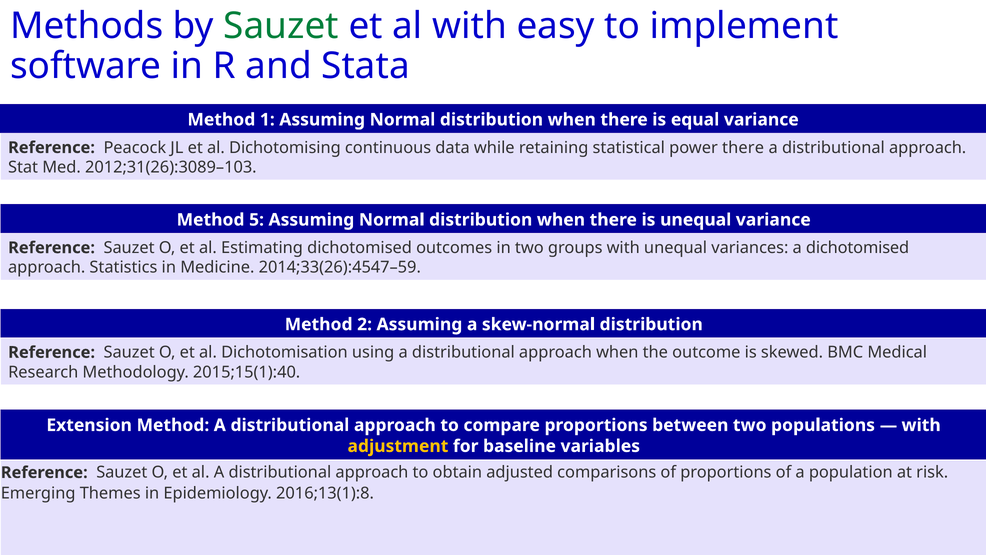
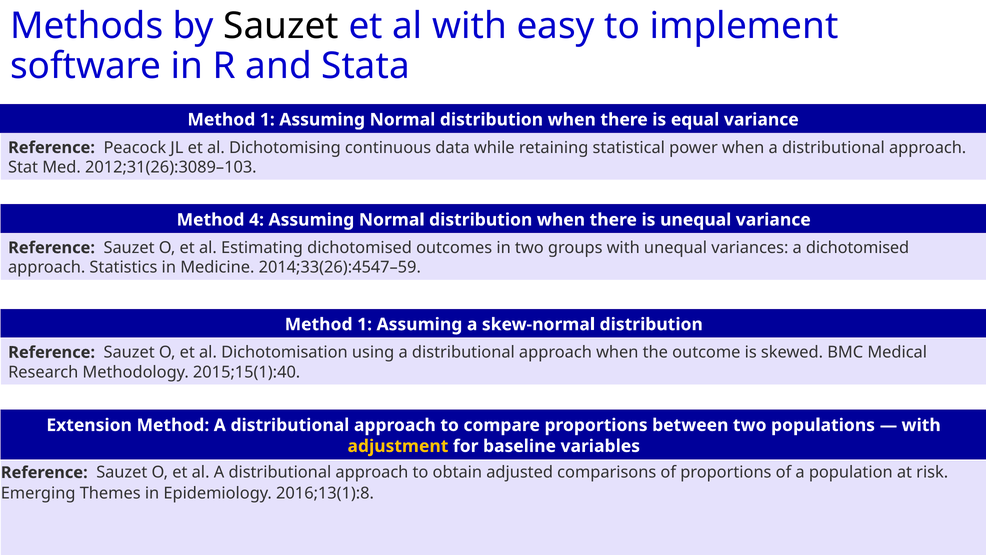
Sauzet colour: green -> black (281, 26)
power there: there -> when (743, 148)
5: 5 -> 4 (257, 220)
2: 2 -> 1 (365, 324)
